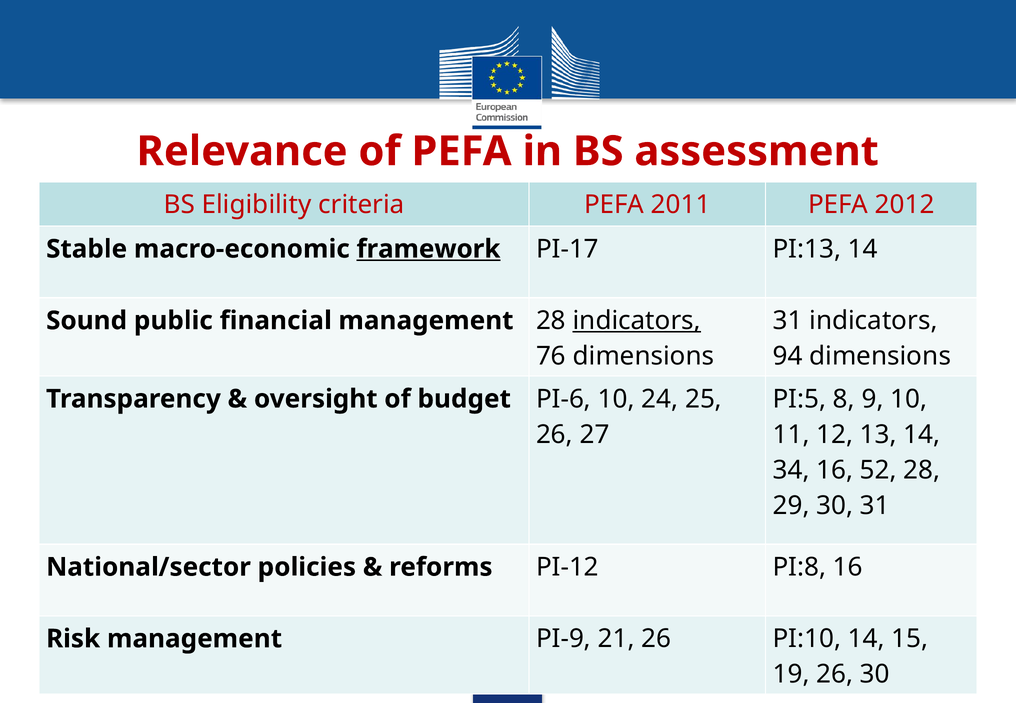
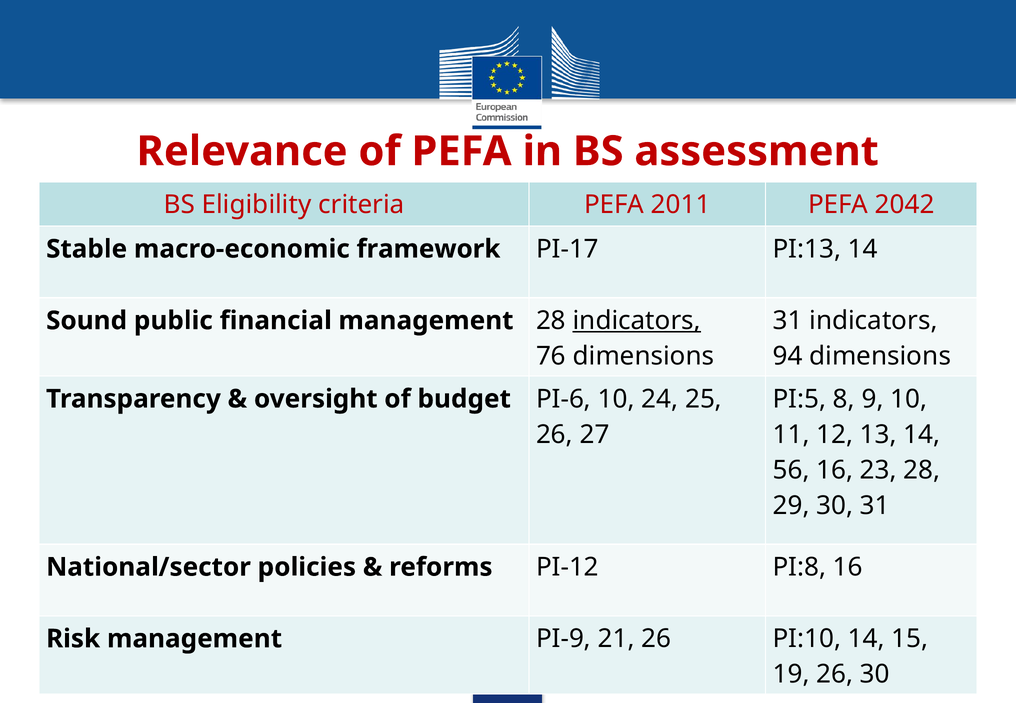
2012: 2012 -> 2042 (905, 205)
framework underline: present -> none (428, 249)
34: 34 -> 56 (791, 470)
52: 52 -> 23 (878, 470)
